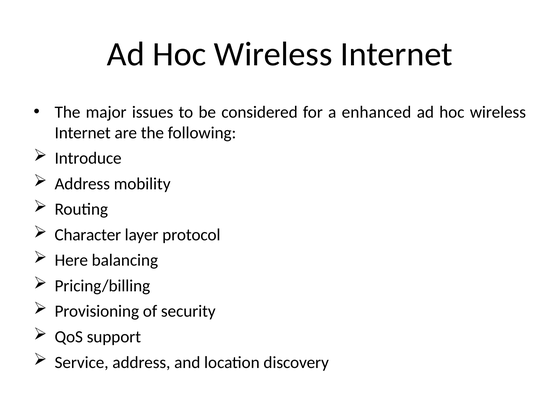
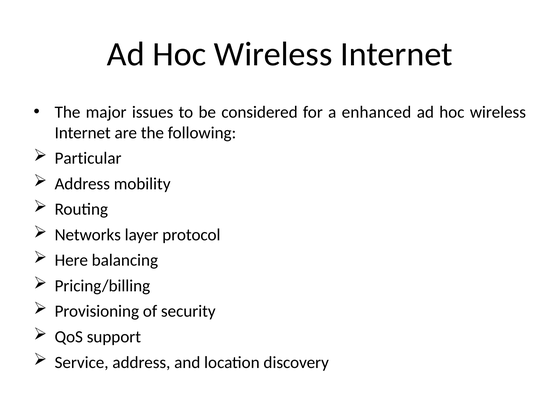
Introduce: Introduce -> Particular (88, 158)
Character: Character -> Networks (88, 235)
